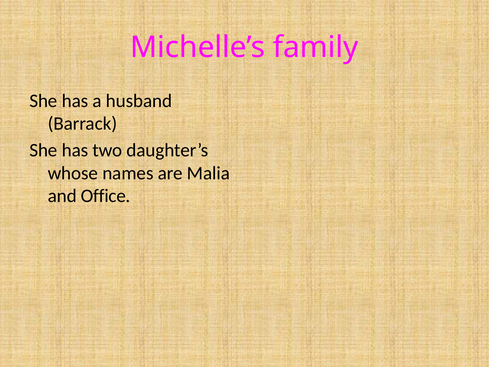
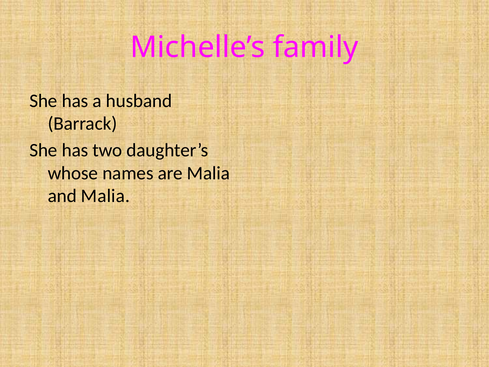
and Office: Office -> Malia (105, 196)
